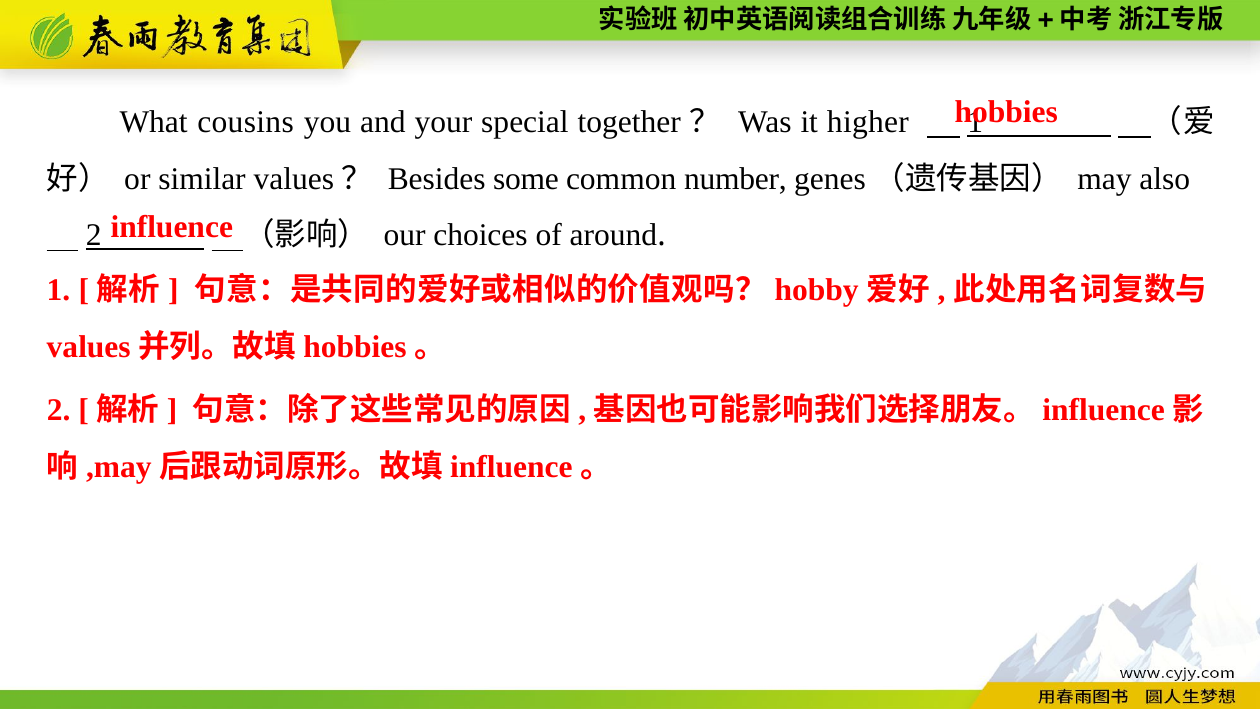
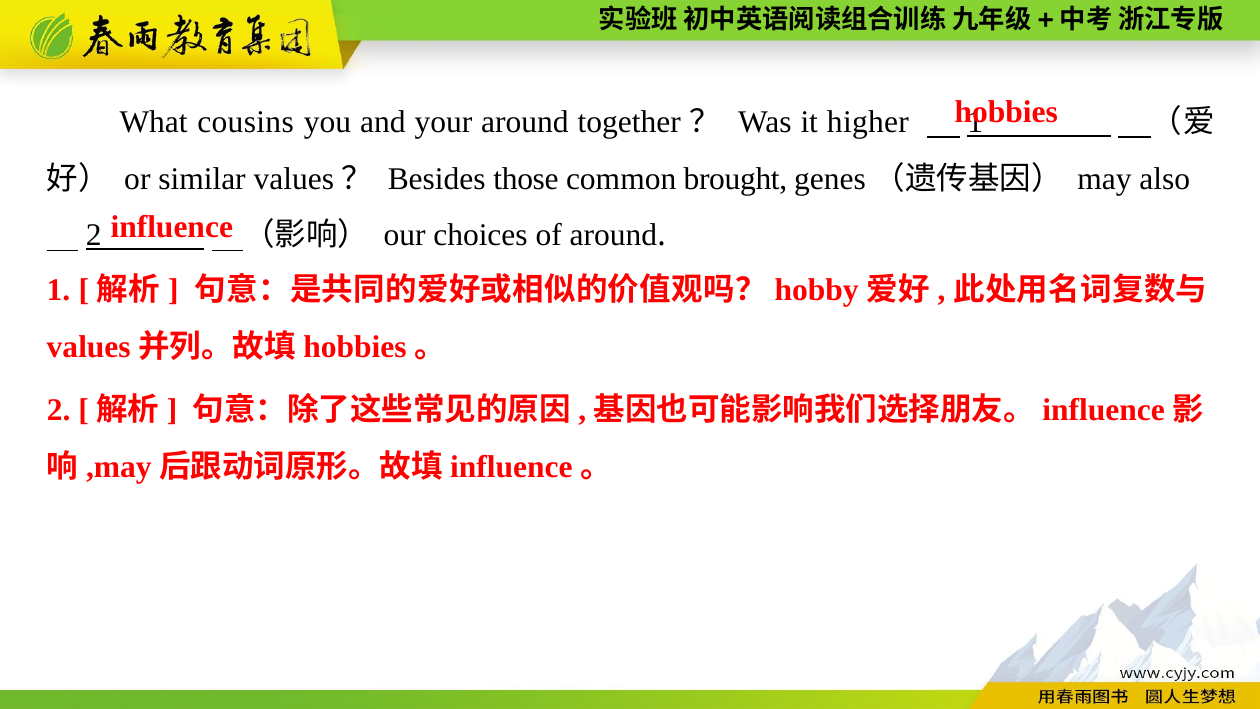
your special: special -> around (525, 122)
some: some -> those (526, 179)
number: number -> brought (735, 179)
